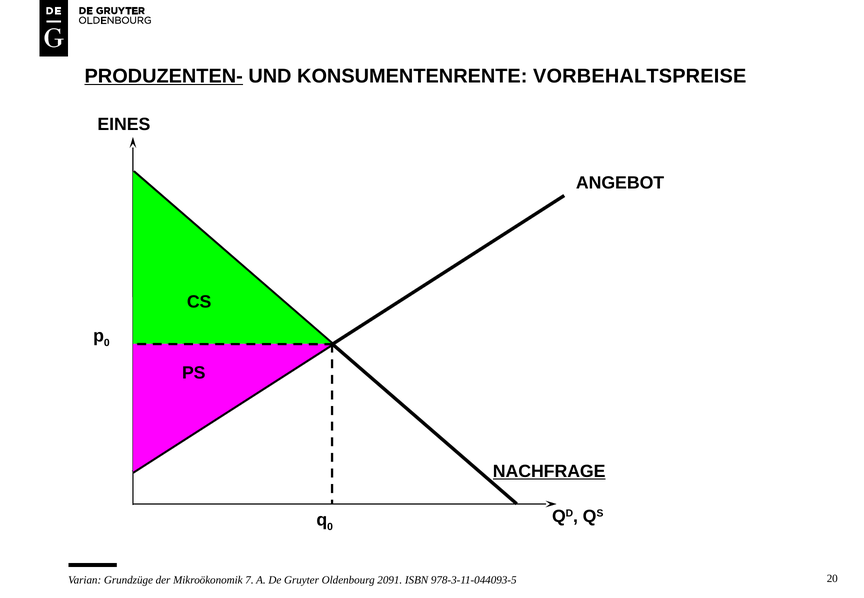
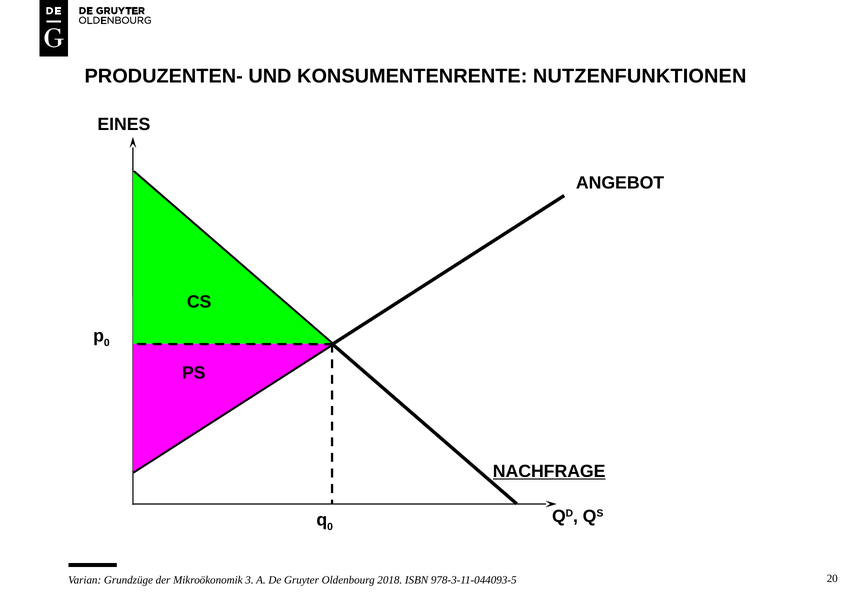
PRODUZENTEN- underline: present -> none (164, 76)
VORBEHALTSPREISE: VORBEHALTSPREISE -> NUTZENFUNKTIONEN (640, 76)
7: 7 -> 3 (249, 580)
2091: 2091 -> 2018 (390, 580)
